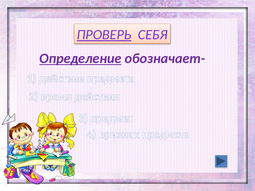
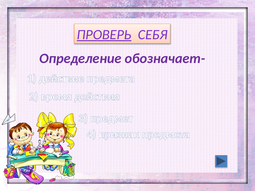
Определение underline: present -> none (80, 59)
